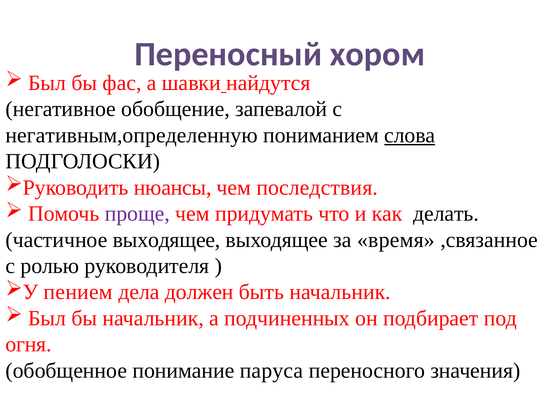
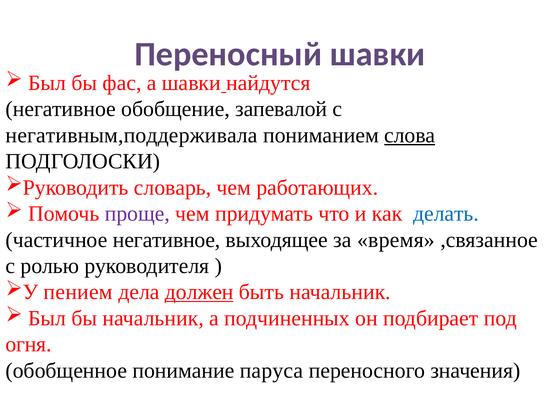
Переносный хором: хором -> шавки (378, 54)
негативным,определенную: негативным,определенную -> негативным,поддерживала (132, 135)
нюансы: нюансы -> словарь (173, 188)
последствия: последствия -> работающих (317, 188)
делать colour: black -> blue (446, 214)
частичное выходящее: выходящее -> негативное (167, 240)
должен underline: none -> present (199, 292)
